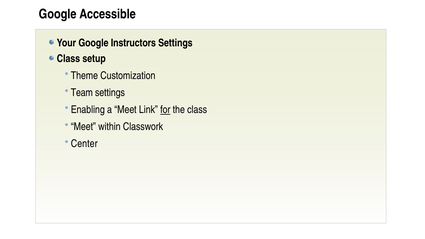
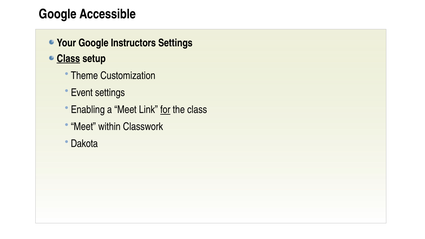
Class underline: none -> present (68, 59)
Team: Team -> Event (82, 93)
Center: Center -> Dakota (84, 144)
